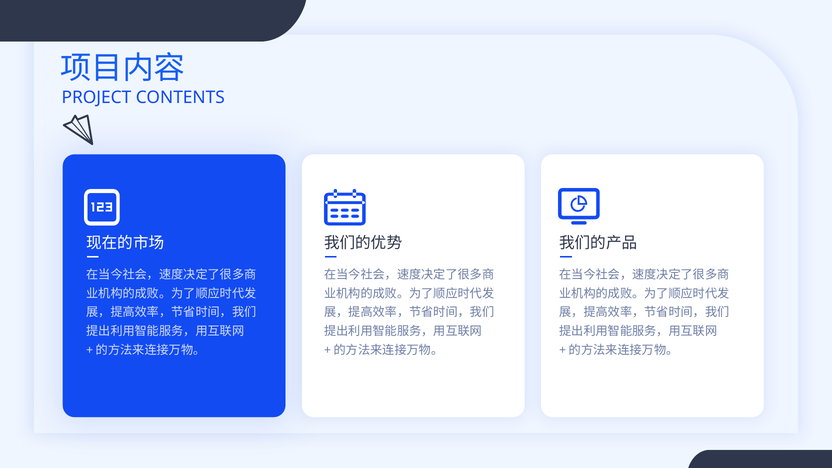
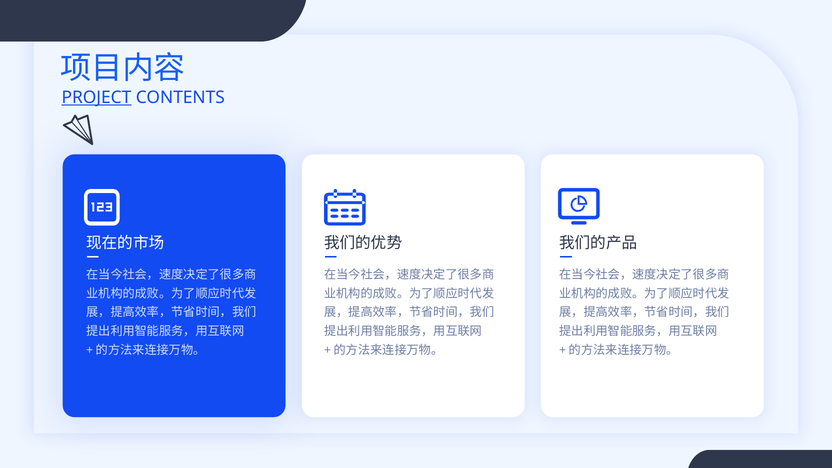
PROJECT underline: none -> present (96, 98)
